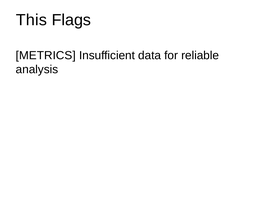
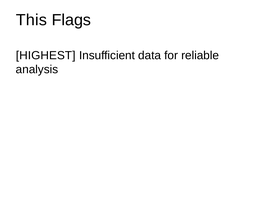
METRICS: METRICS -> HIGHEST (46, 55)
